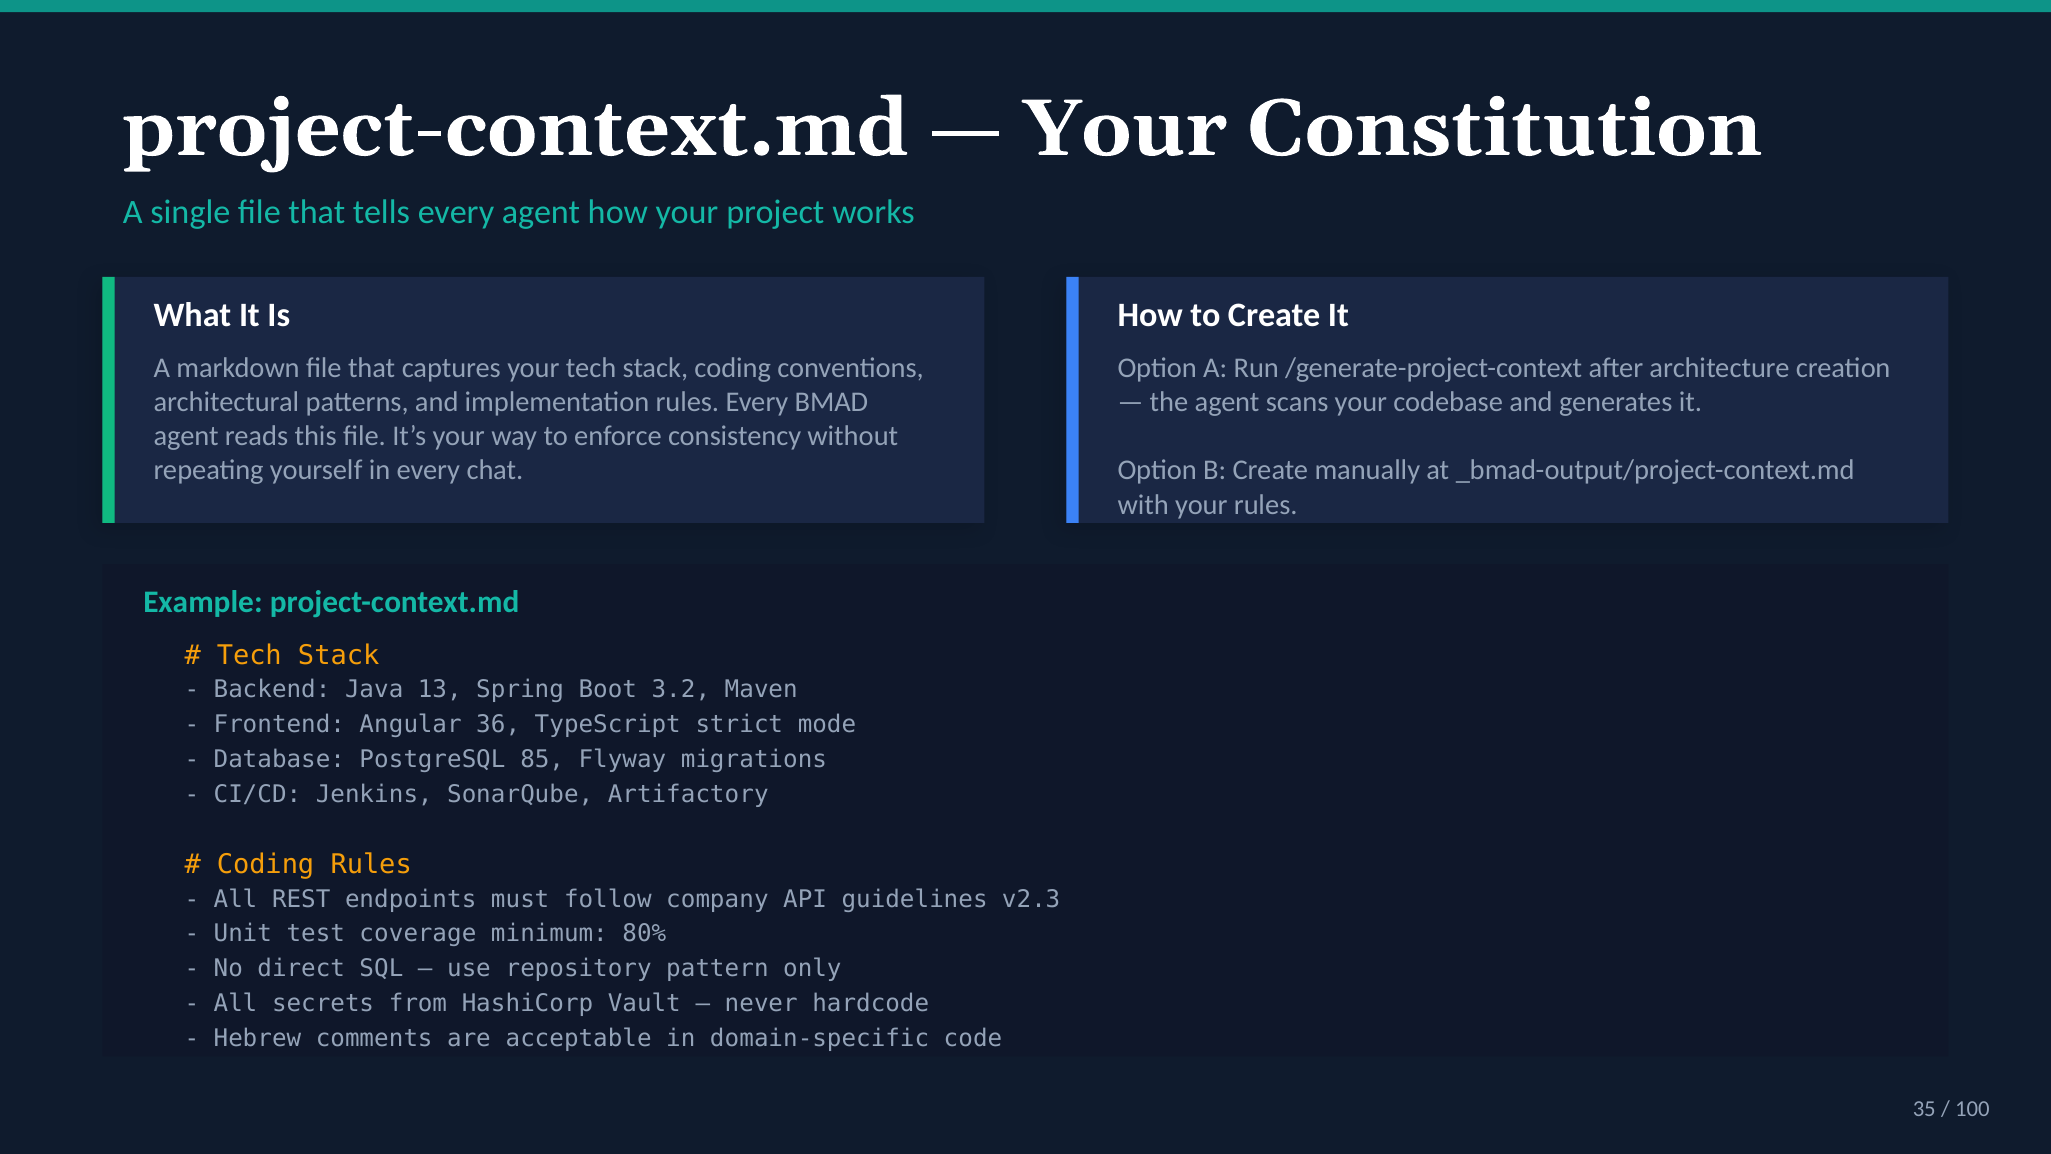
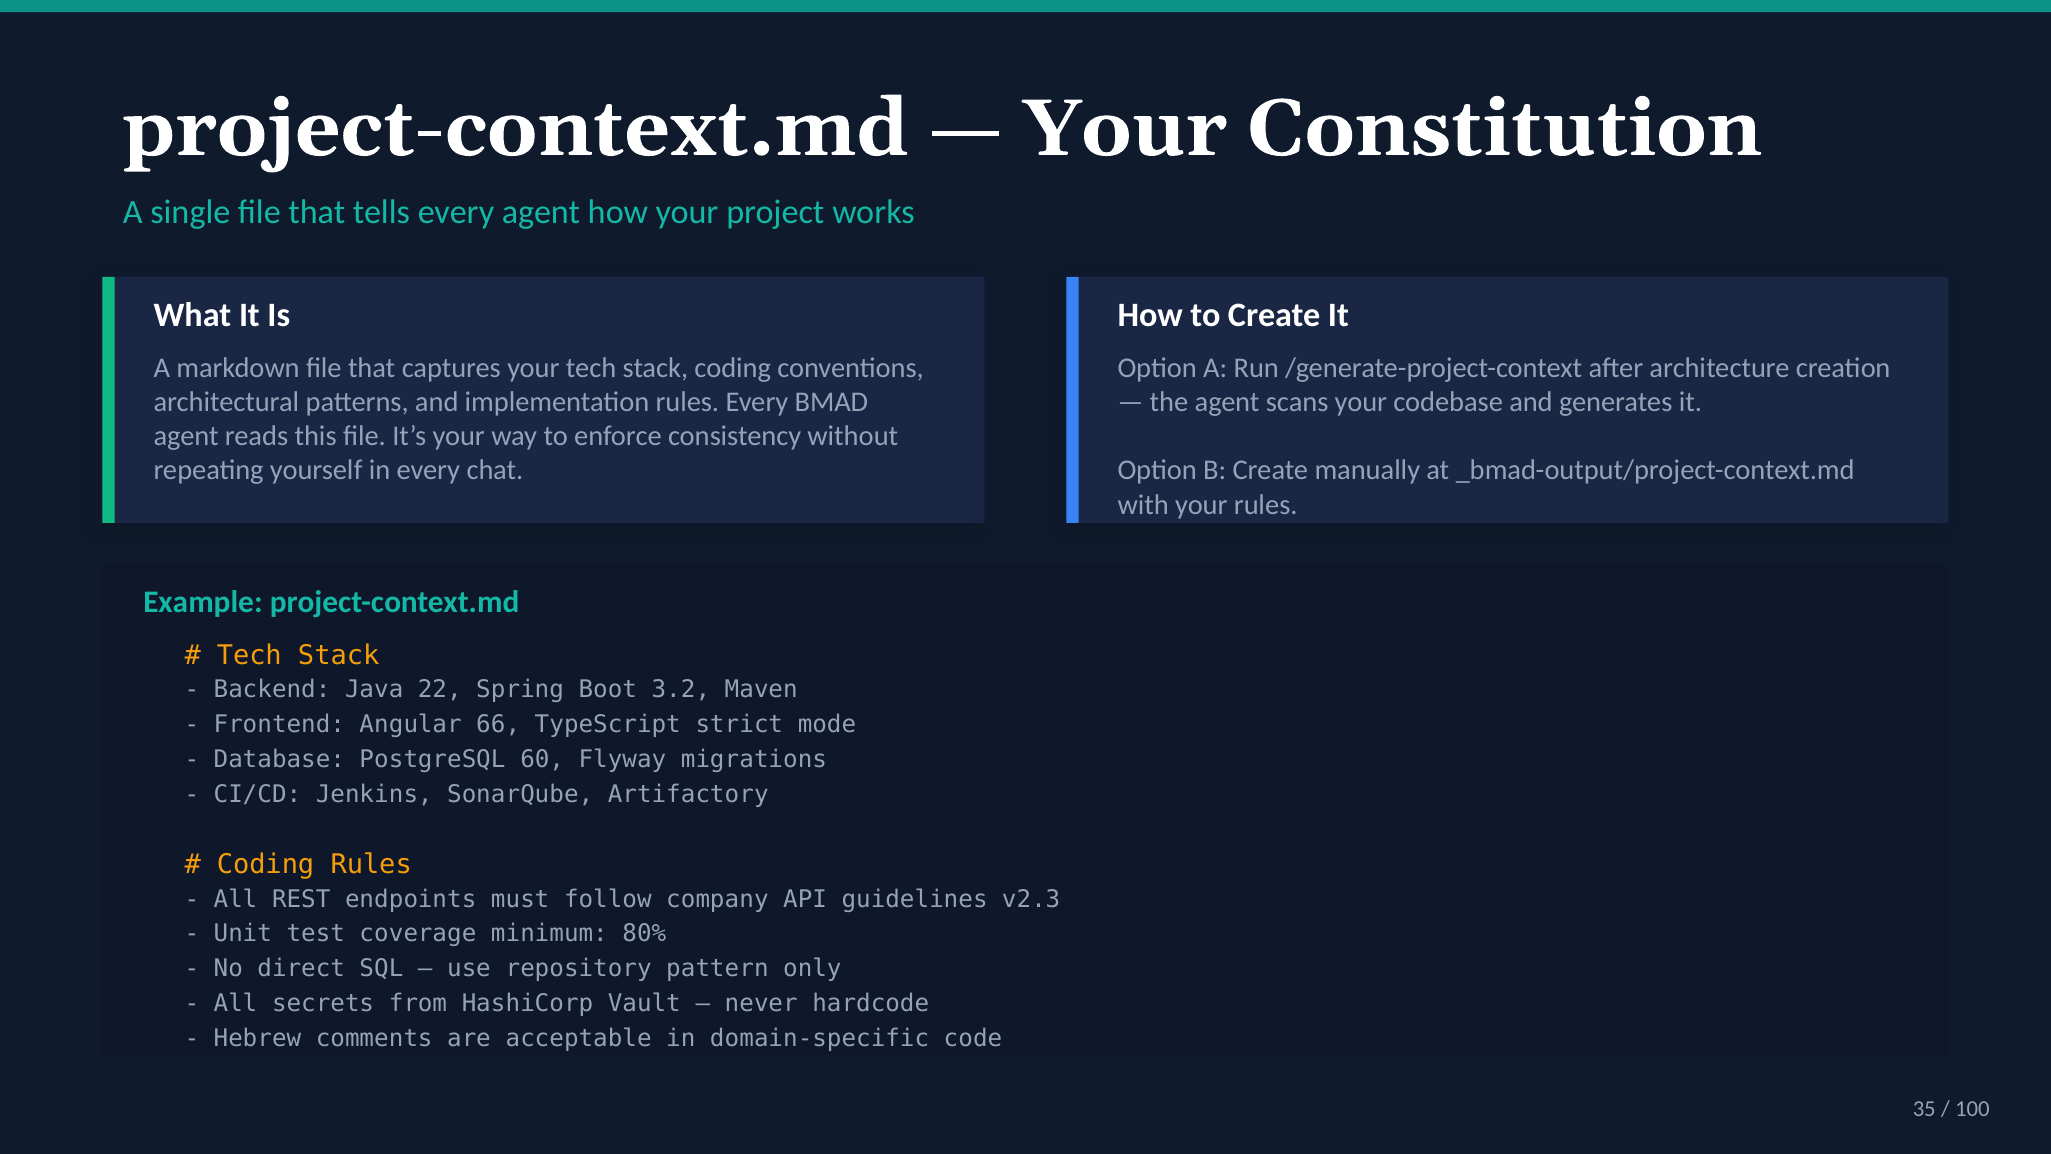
13: 13 -> 22 (440, 690)
36: 36 -> 66 (498, 725)
85: 85 -> 60 (542, 759)
